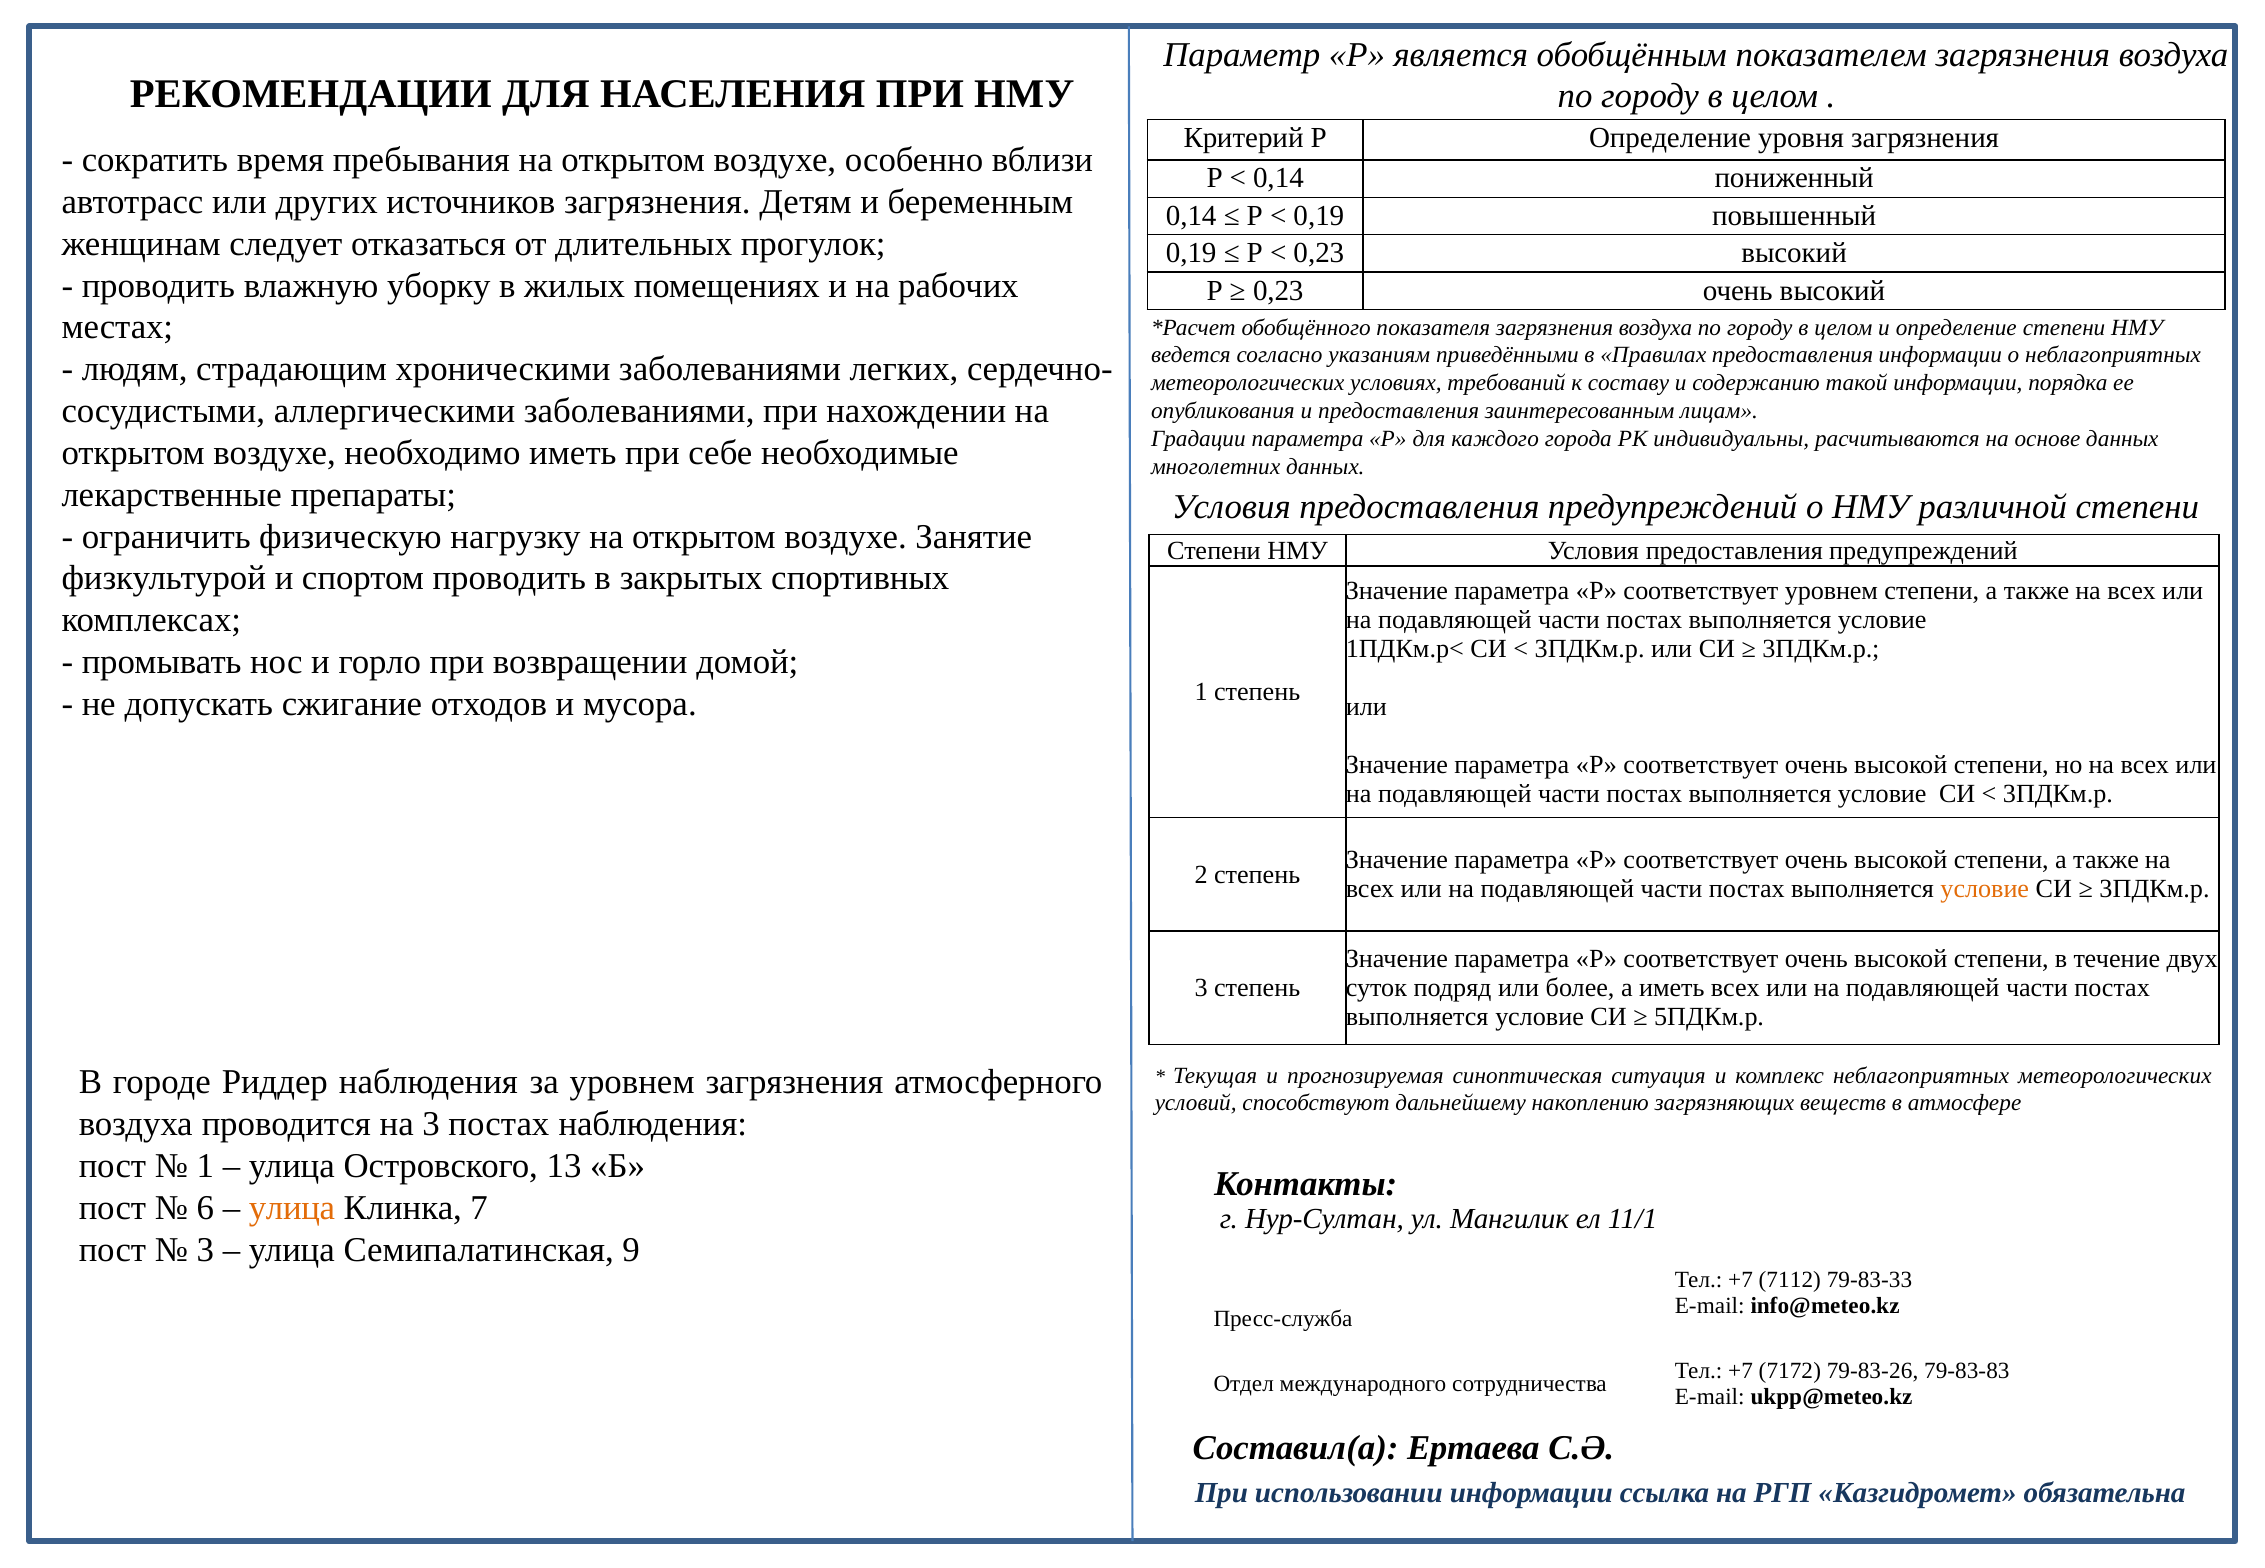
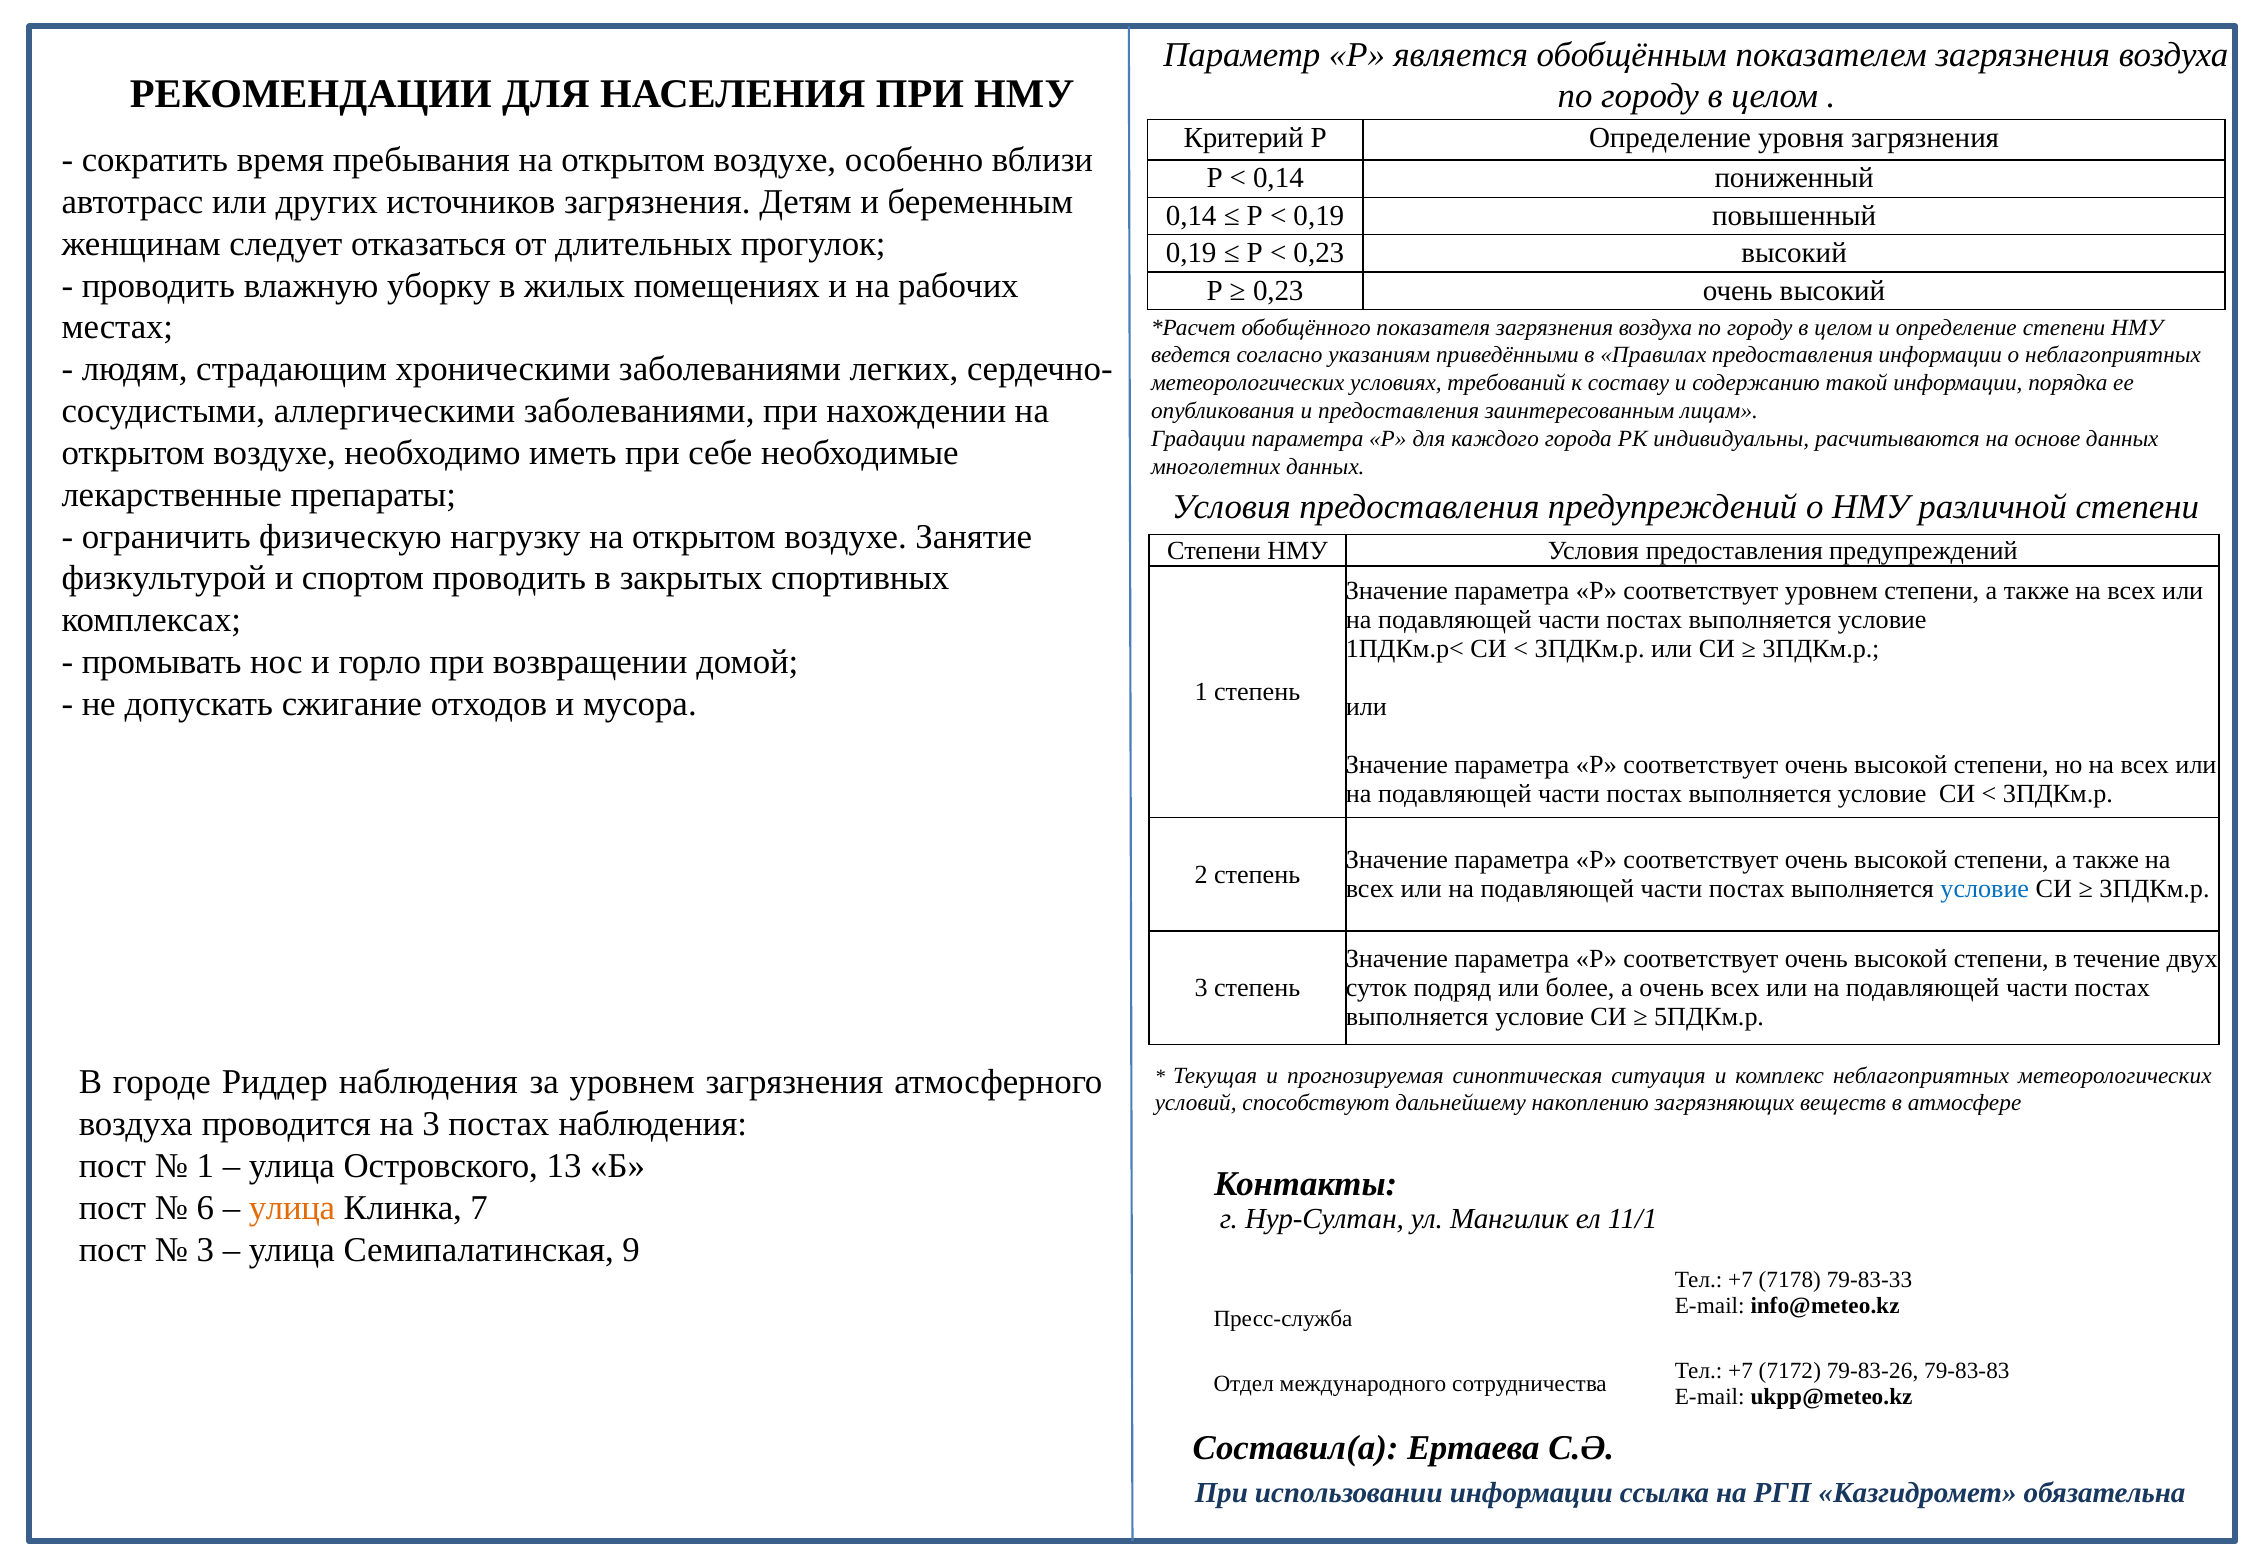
условие colour: orange -> blue (1985, 889)
а иметь: иметь -> очень (1672, 988)
7112: 7112 -> 7178 (1790, 1280)
